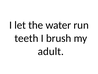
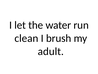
teeth: teeth -> clean (26, 38)
